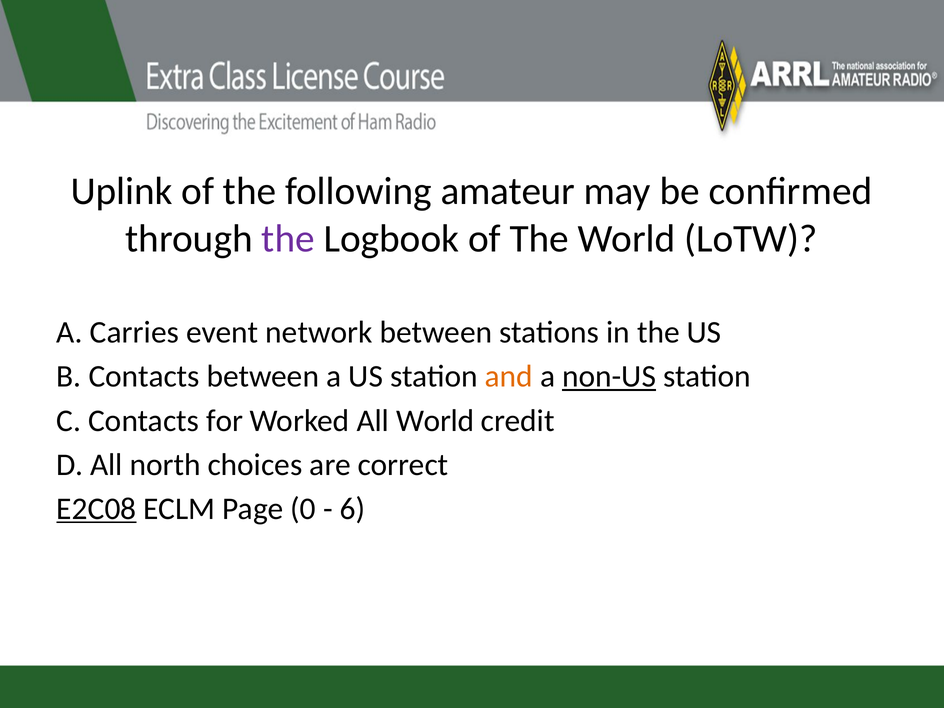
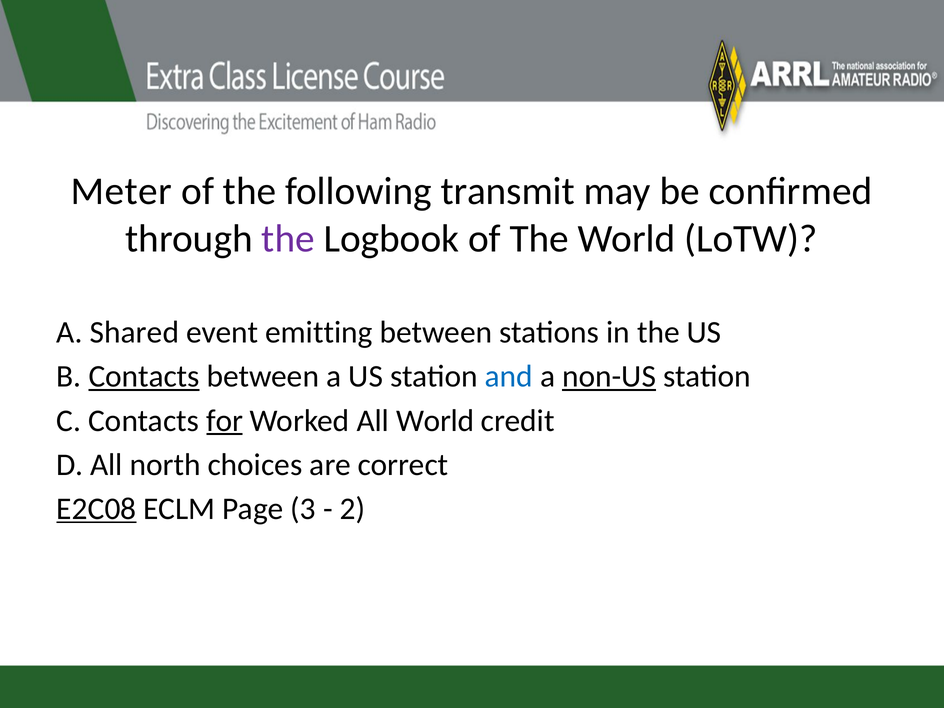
Uplink: Uplink -> Meter (121, 191)
amateur: amateur -> transmit (508, 191)
Carries: Carries -> Shared (134, 333)
network: network -> emitting (319, 333)
Contacts underline: none -> present (144, 377)
and colour: orange -> blue (509, 377)
for underline: none -> present (225, 421)
0: 0 -> 3 (303, 509)
6: 6 -> 2 (352, 509)
